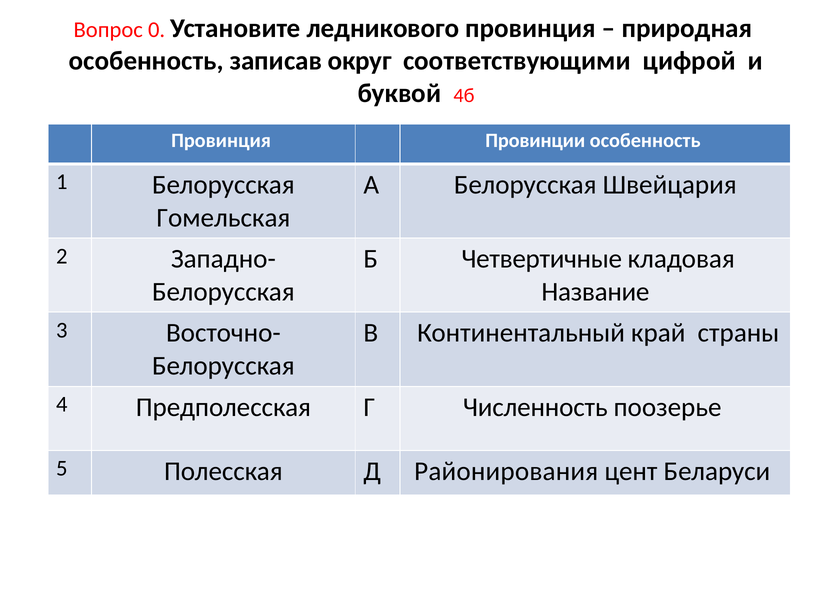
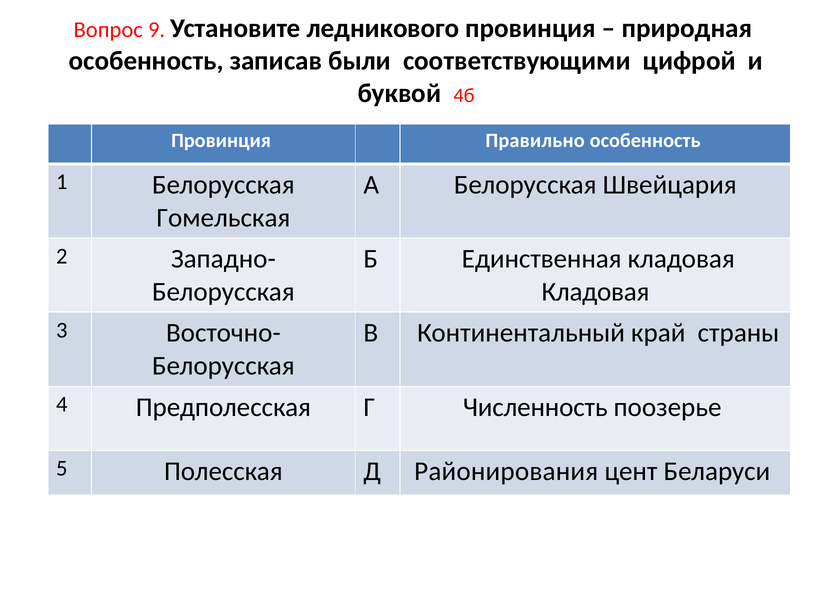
0: 0 -> 9 (157, 30)
округ: округ -> были (360, 61)
Провинции: Провинции -> Правильно (535, 141)
Четвертичные: Четвертичные -> Единственная (542, 259)
Название: Название -> Кладовая (595, 292)
